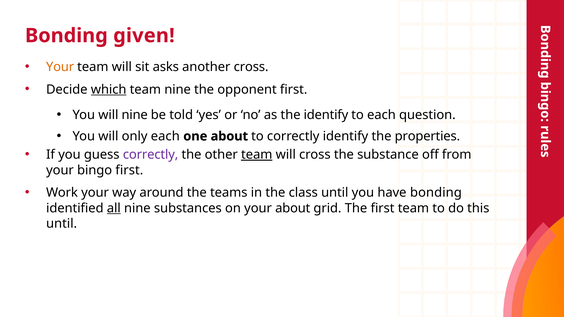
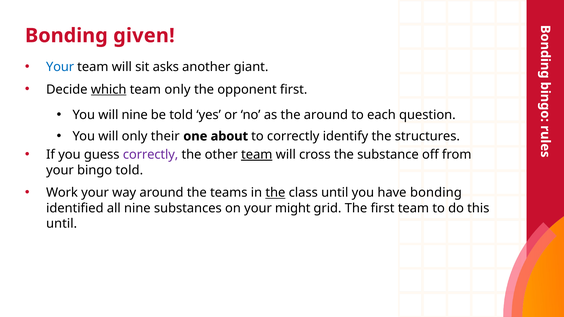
Your colour: orange -> blue (60, 67)
another cross: cross -> giant (251, 67)
team nine: nine -> only (178, 89)
the identify: identify -> around (326, 115)
only each: each -> their (165, 136)
properties: properties -> structures (427, 136)
bingo first: first -> told (129, 170)
the underline: none -> present (275, 193)
all underline: present -> none (114, 208)
your about: about -> might (293, 208)
